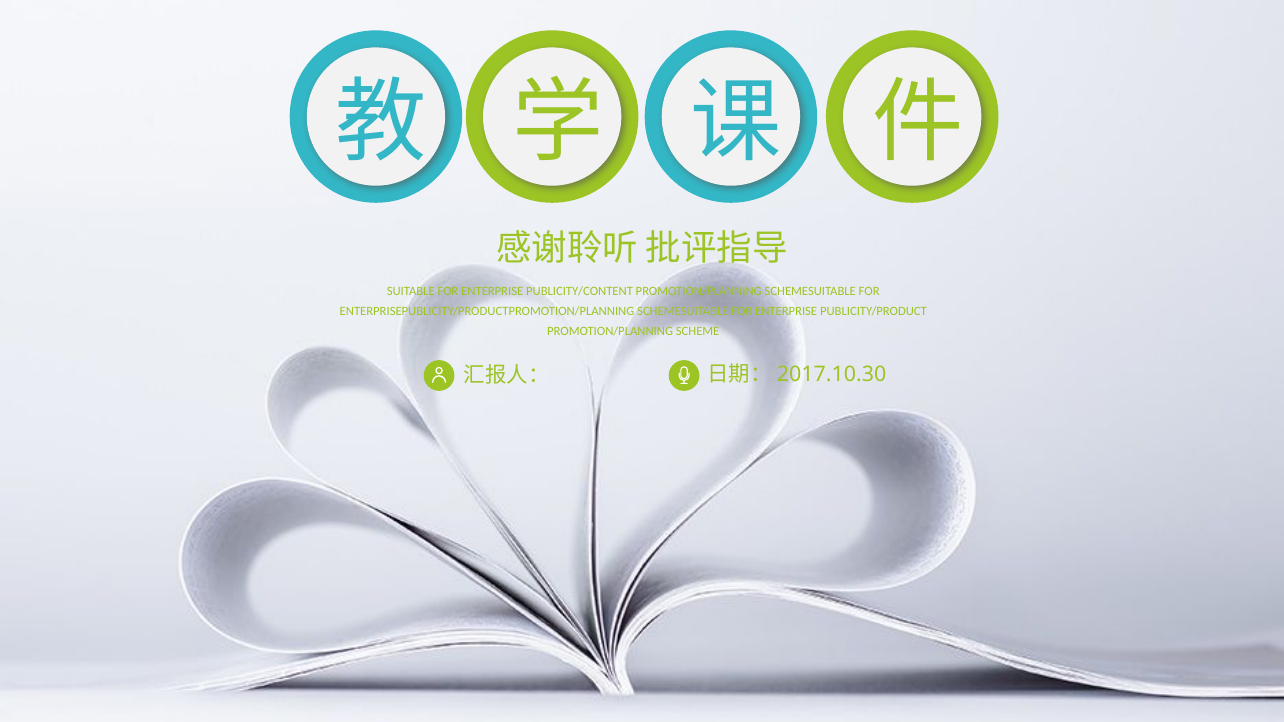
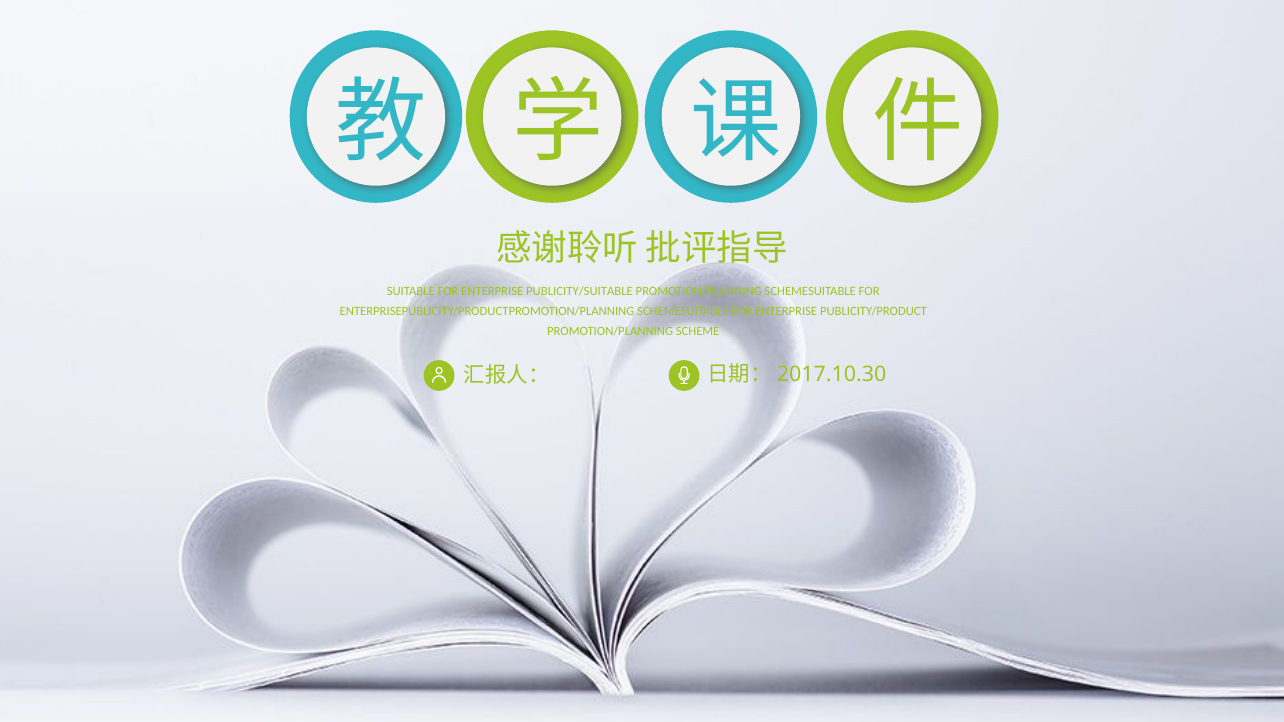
PUBLICITY/CONTENT: PUBLICITY/CONTENT -> PUBLICITY/SUITABLE (580, 292)
